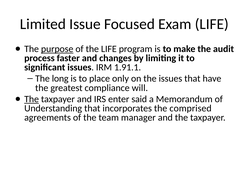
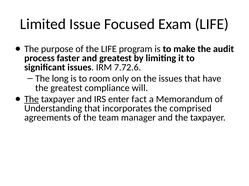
purpose underline: present -> none (57, 49)
and changes: changes -> greatest (115, 58)
1.91.1: 1.91.1 -> 7.72.6 (128, 68)
place: place -> room (100, 79)
said: said -> fact (139, 99)
